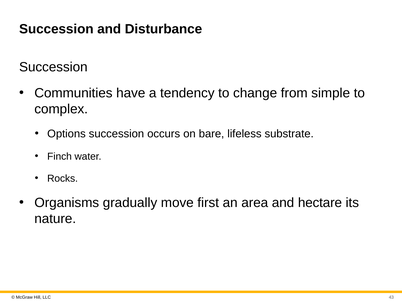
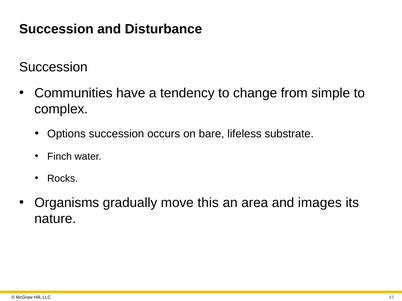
first: first -> this (208, 203)
hectare: hectare -> images (320, 203)
